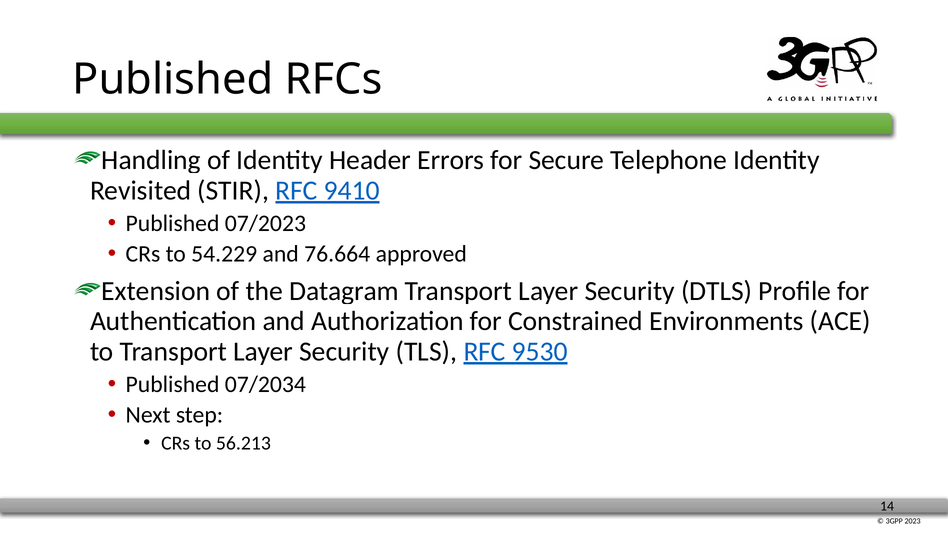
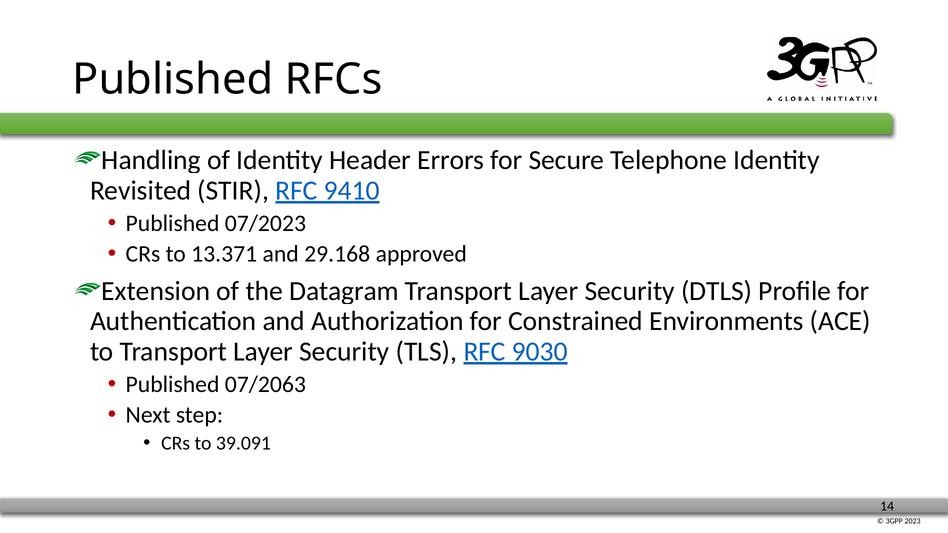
54.229: 54.229 -> 13.371 (224, 254)
76.664: 76.664 -> 29.168 (337, 254)
9530: 9530 -> 9030 (540, 352)
07/2034: 07/2034 -> 07/2063 (265, 384)
56.213: 56.213 -> 39.091 (243, 443)
